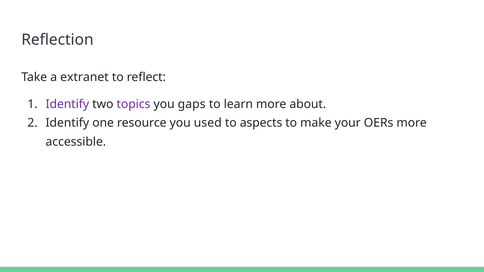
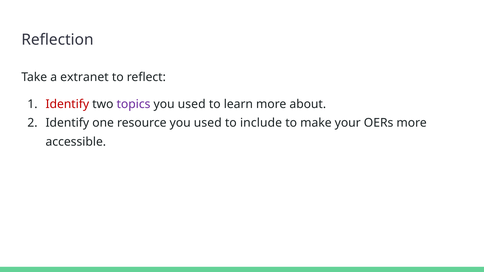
Identify colour: purple -> red (67, 104)
gaps: gaps -> used (192, 104)
aspects: aspects -> include (261, 123)
